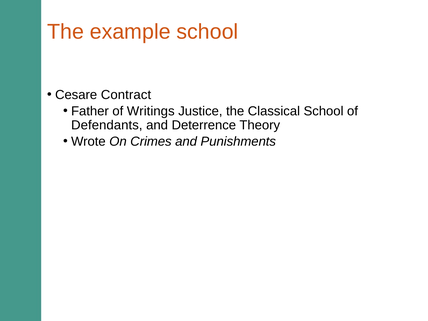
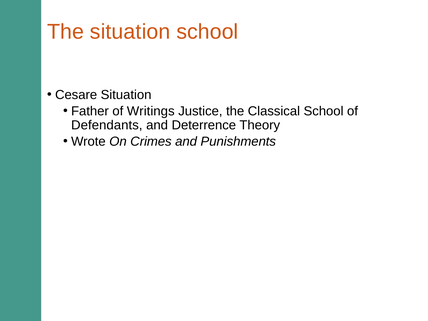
The example: example -> situation (130, 32)
Cesare Contract: Contract -> Situation (126, 95)
